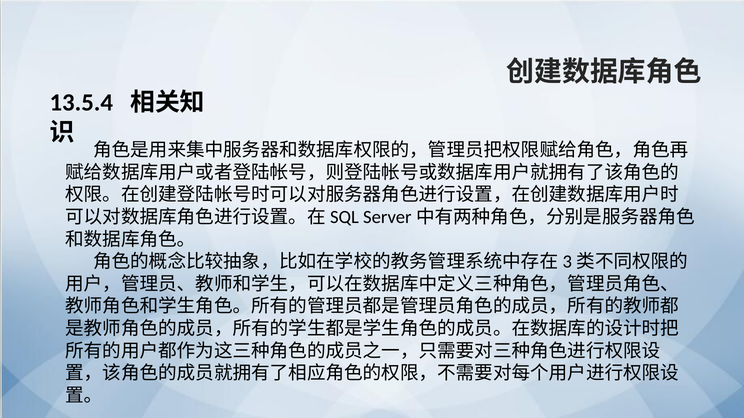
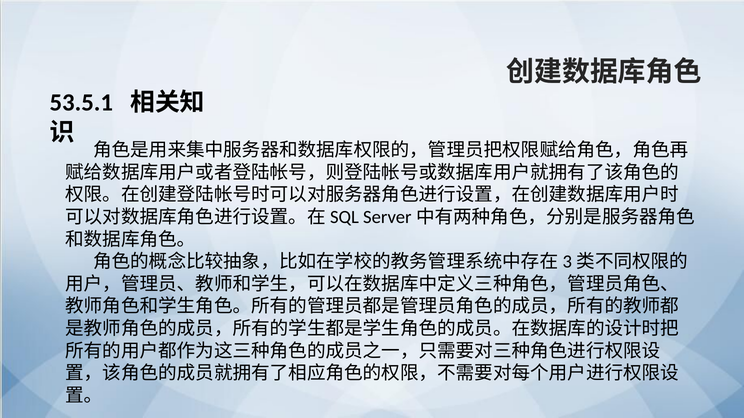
13.5.4: 13.5.4 -> 53.5.1 (81, 103)
